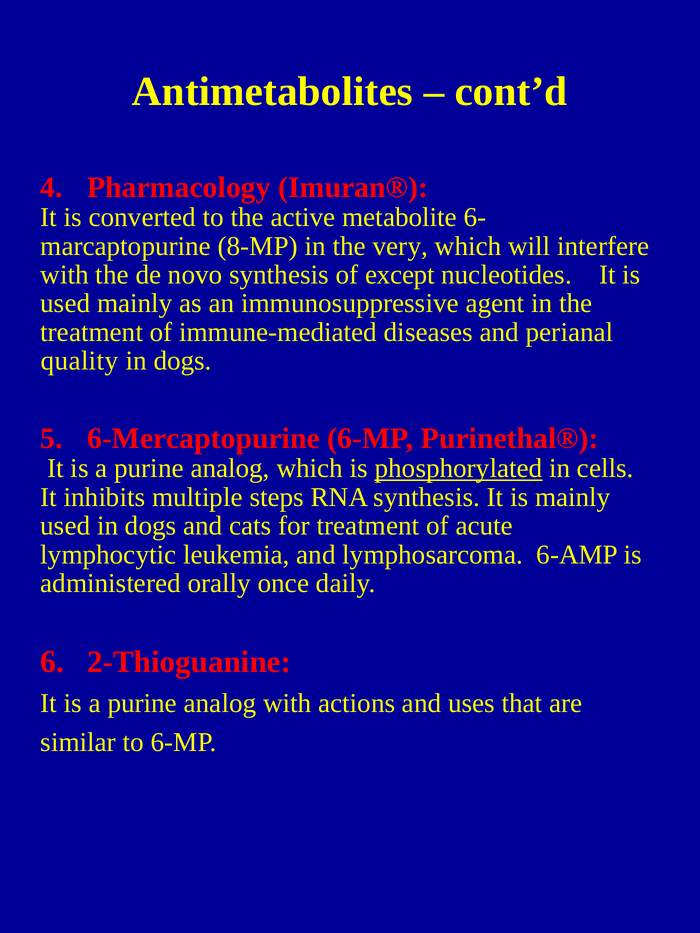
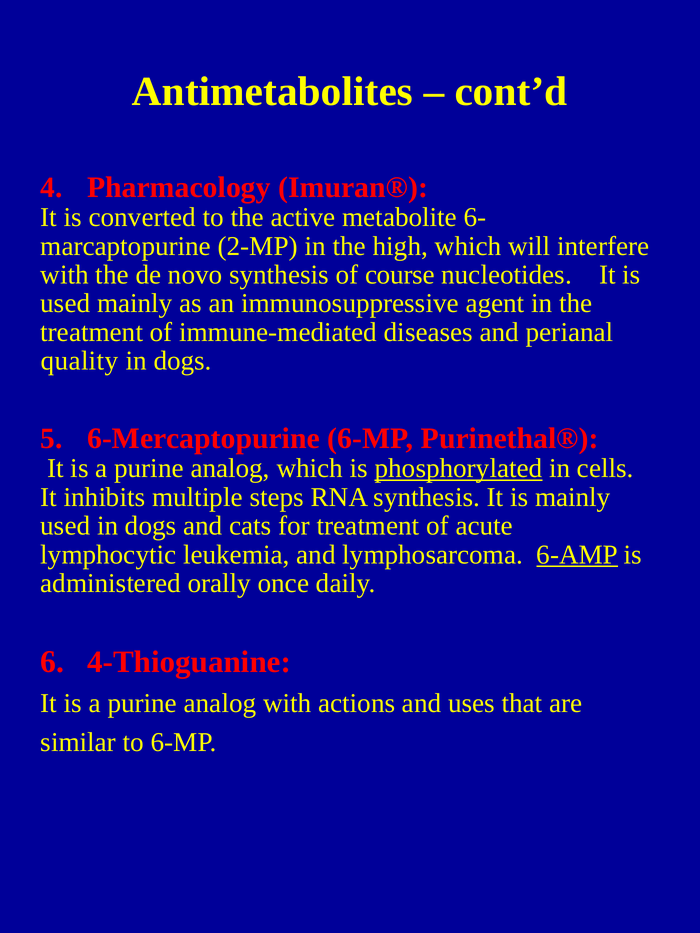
8-MP: 8-MP -> 2-MP (258, 246)
very: very -> high (400, 246)
except: except -> course (400, 275)
6-AMP underline: none -> present (577, 555)
2-Thioguanine: 2-Thioguanine -> 4-Thioguanine (189, 662)
